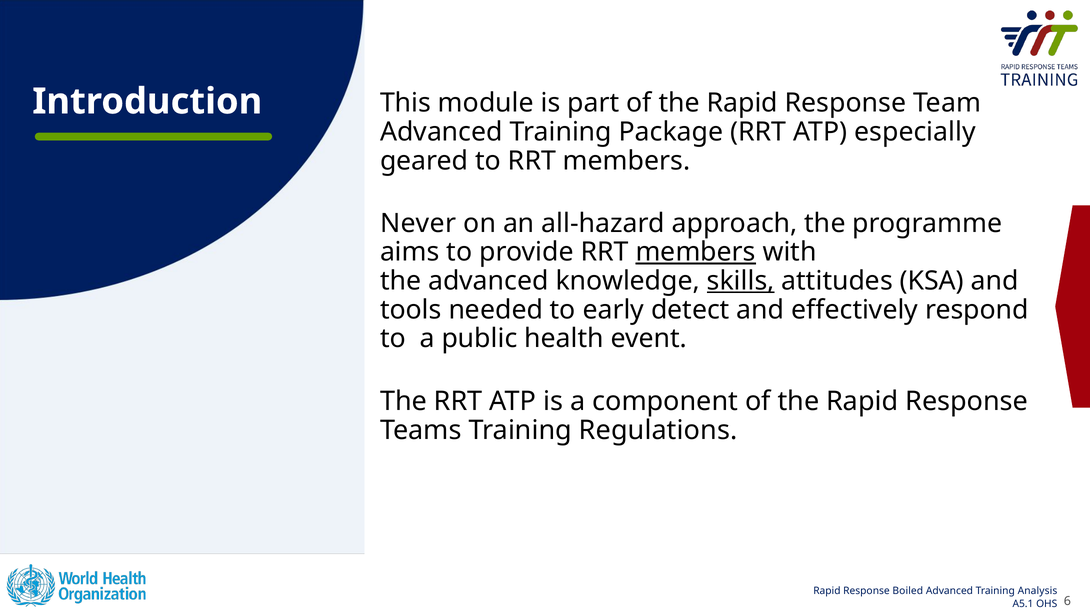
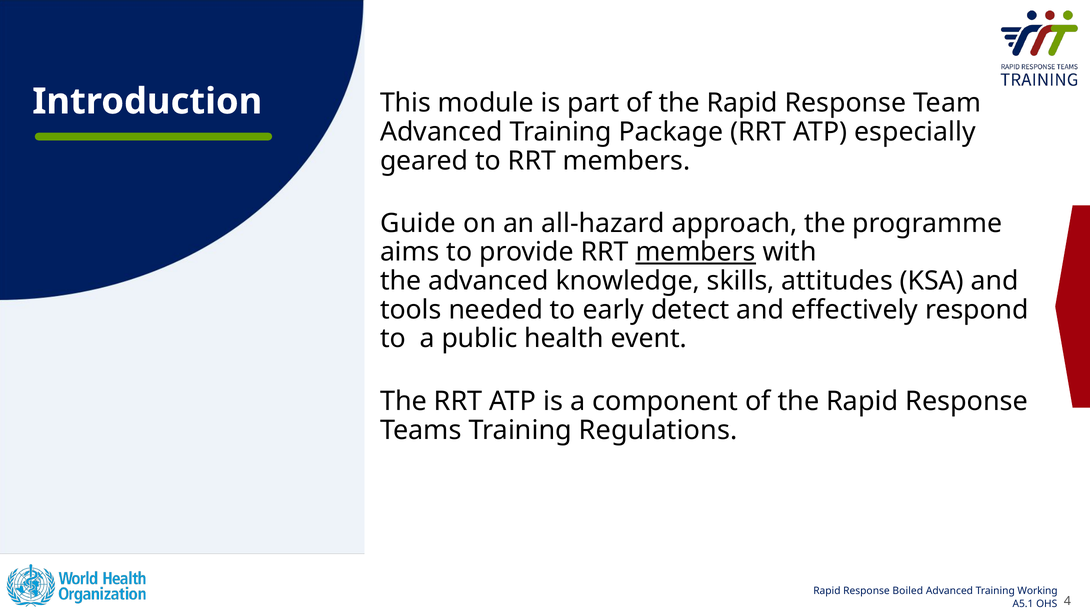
Never: Never -> Guide (418, 223)
skills underline: present -> none (741, 281)
Analysis: Analysis -> Working (1038, 591)
6: 6 -> 4 (1067, 601)
